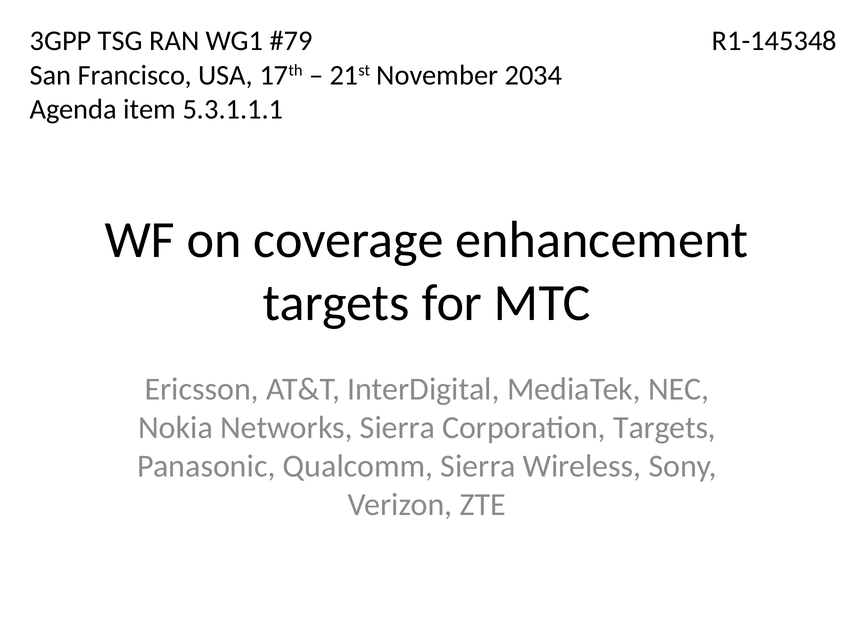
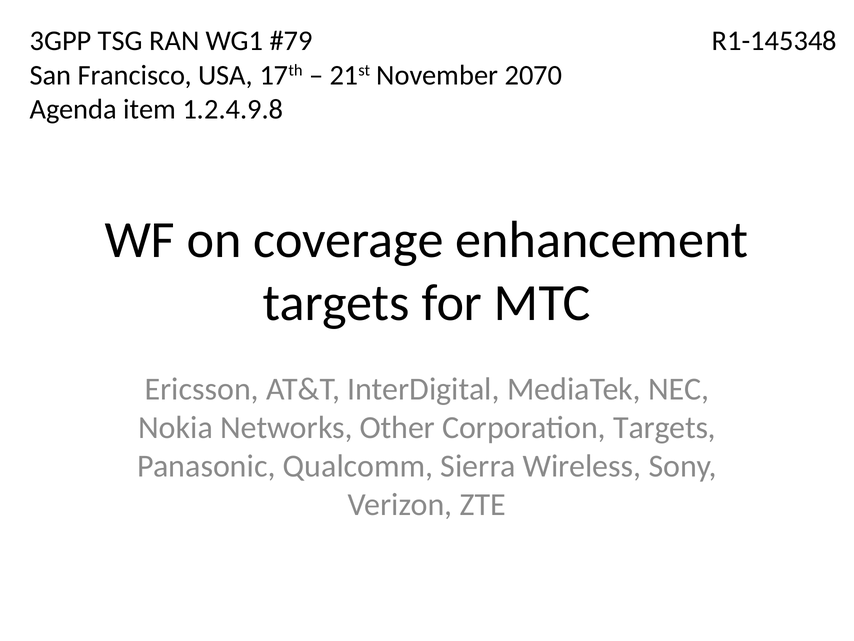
2034: 2034 -> 2070 (533, 75)
5.3.1.1.1: 5.3.1.1.1 -> 1.2.4.9.8 (233, 109)
Networks Sierra: Sierra -> Other (397, 427)
